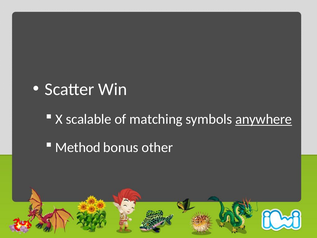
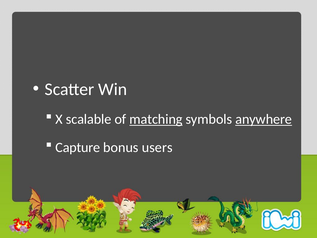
matching underline: none -> present (156, 119)
Method: Method -> Capture (78, 147)
other: other -> users (157, 147)
